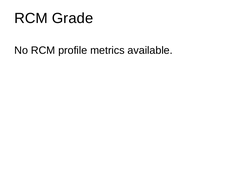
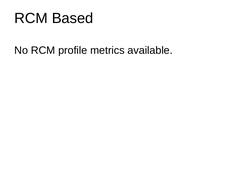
Grade: Grade -> Based (73, 18)
